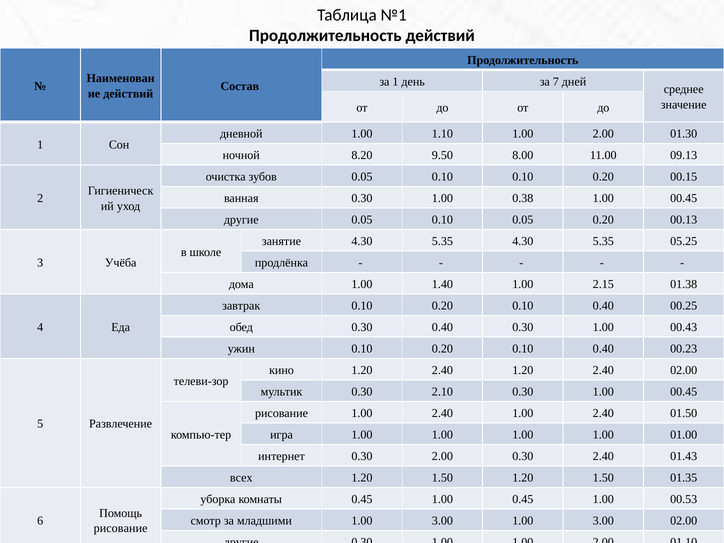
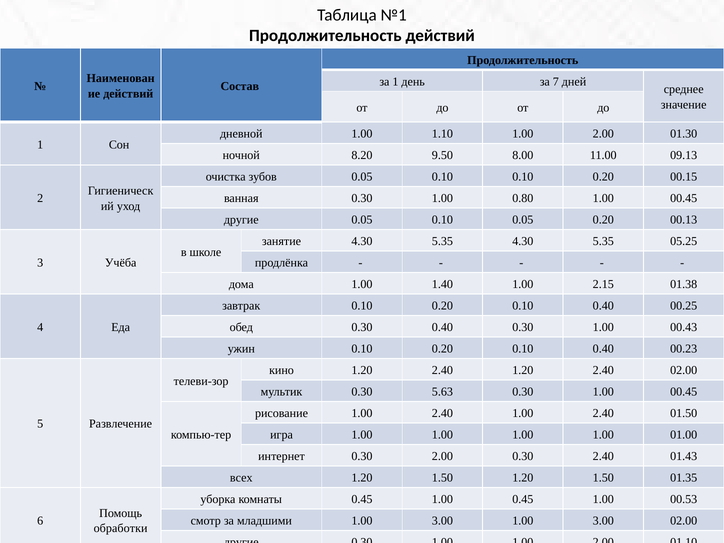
0.38: 0.38 -> 0.80 (523, 198)
2.10: 2.10 -> 5.63 (442, 392)
рисование: рисование -> обработки (121, 528)
